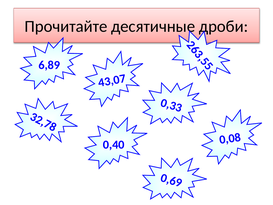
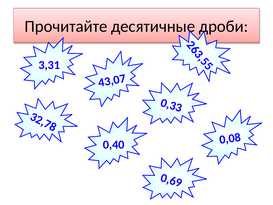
6,89: 6,89 -> 3,31 (49, 65)
